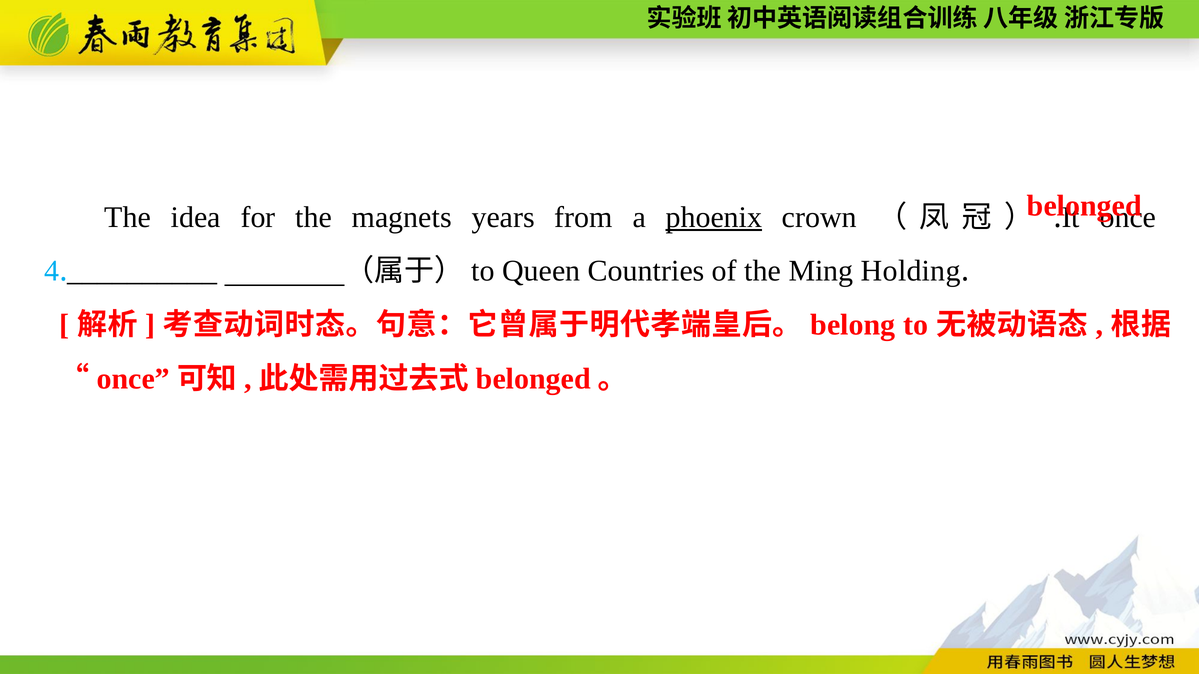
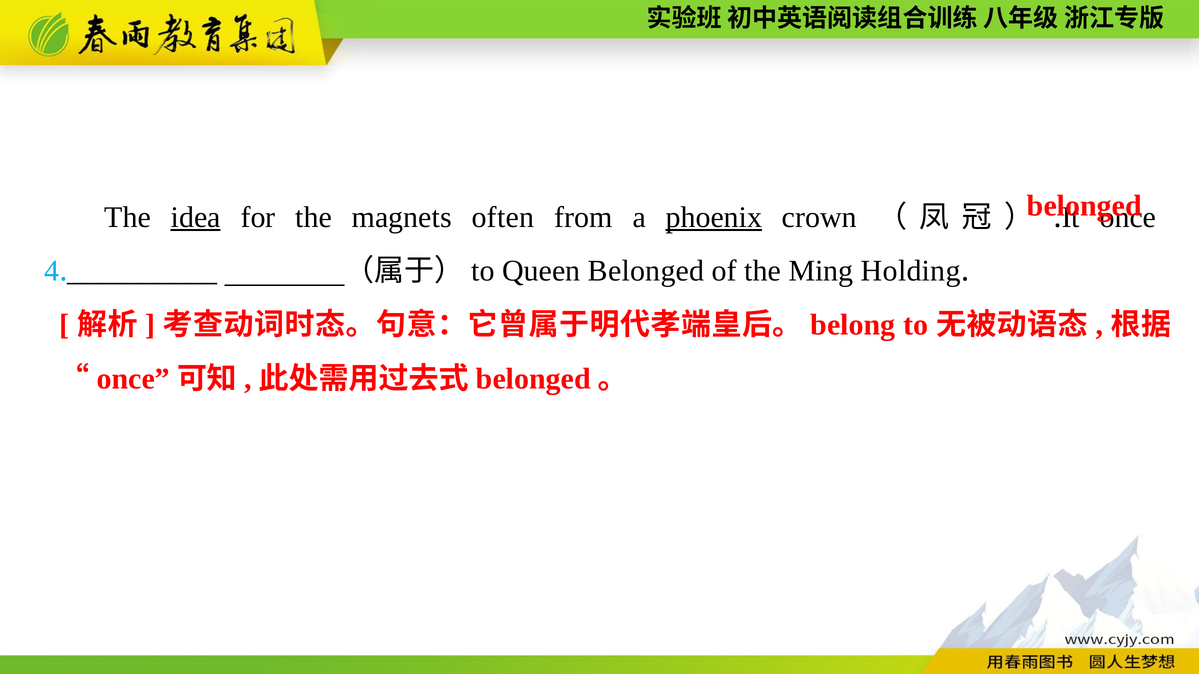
idea underline: none -> present (196, 217)
years: years -> often (503, 217)
Queen Countries: Countries -> Belonged (646, 271)
